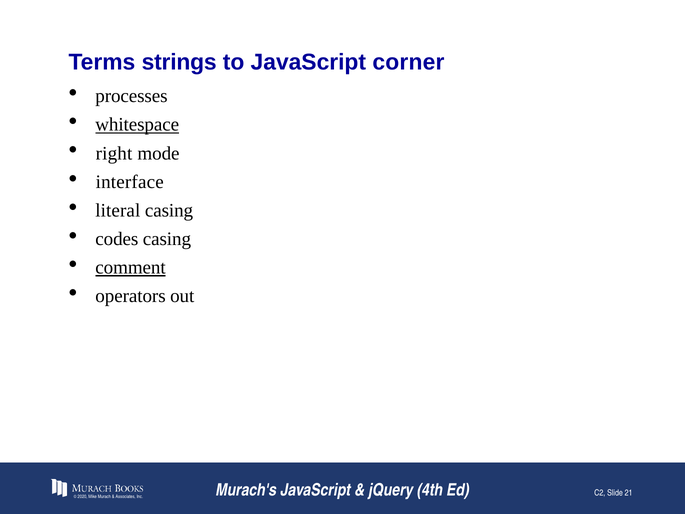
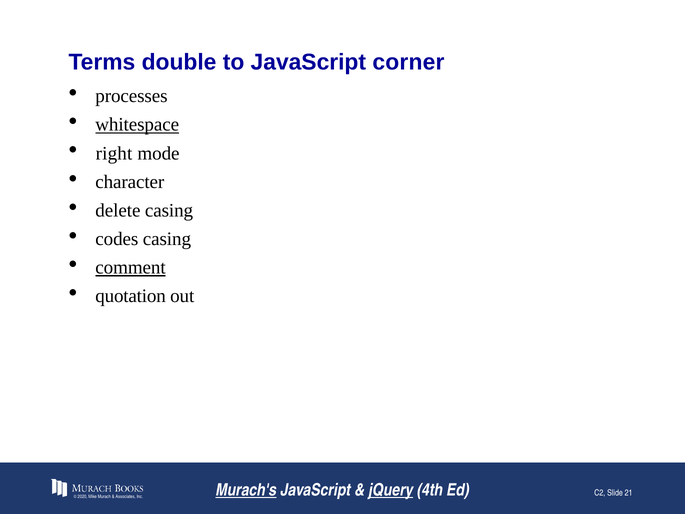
strings: strings -> double (179, 62)
interface: interface -> character (130, 182)
literal: literal -> delete (118, 210)
operators: operators -> quotation (131, 296)
Murach's underline: none -> present (246, 490)
jQuery underline: none -> present (391, 490)
